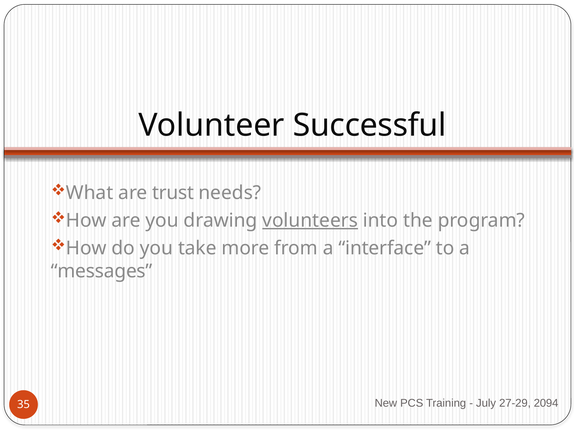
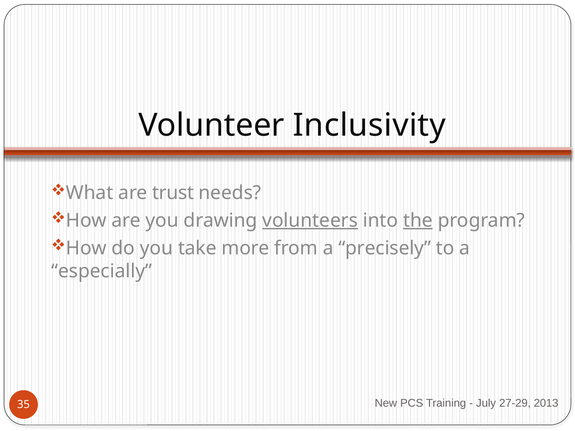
Successful: Successful -> Inclusivity (369, 125)
the underline: none -> present (418, 221)
interface: interface -> precisely (385, 248)
messages: messages -> especially (102, 271)
2094: 2094 -> 2013 (546, 403)
